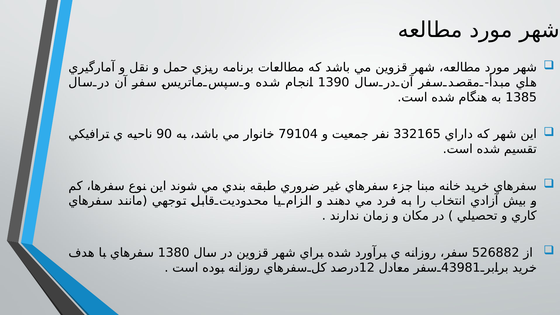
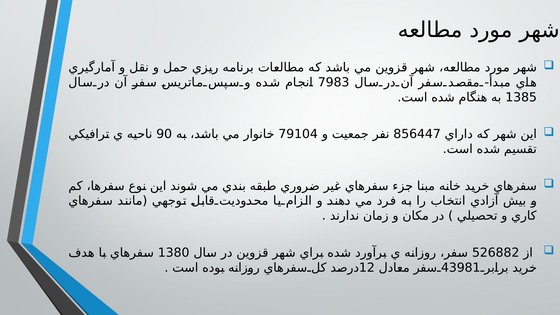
1390: 1390 -> 7983 (334, 82)
332165: 332165 -> 856447 (417, 134)
